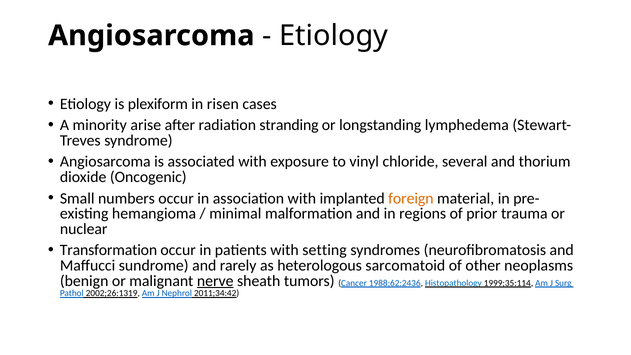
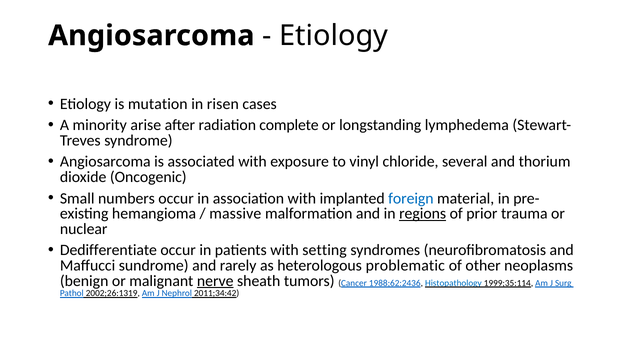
plexiform: plexiform -> mutation (158, 104)
stranding: stranding -> complete (289, 125)
foreign colour: orange -> blue (411, 198)
minimal: minimal -> massive (235, 214)
regions underline: none -> present (423, 214)
Transformation: Transformation -> Dedifferentiate (108, 250)
sarcomatoid: sarcomatoid -> problematic (405, 266)
